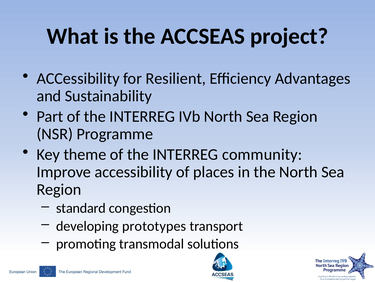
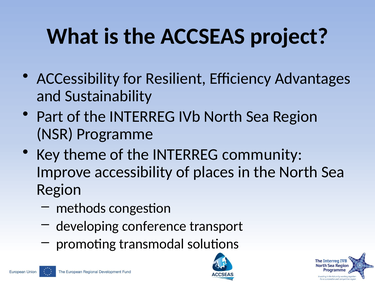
standard: standard -> methods (81, 208)
prototypes: prototypes -> conference (154, 226)
